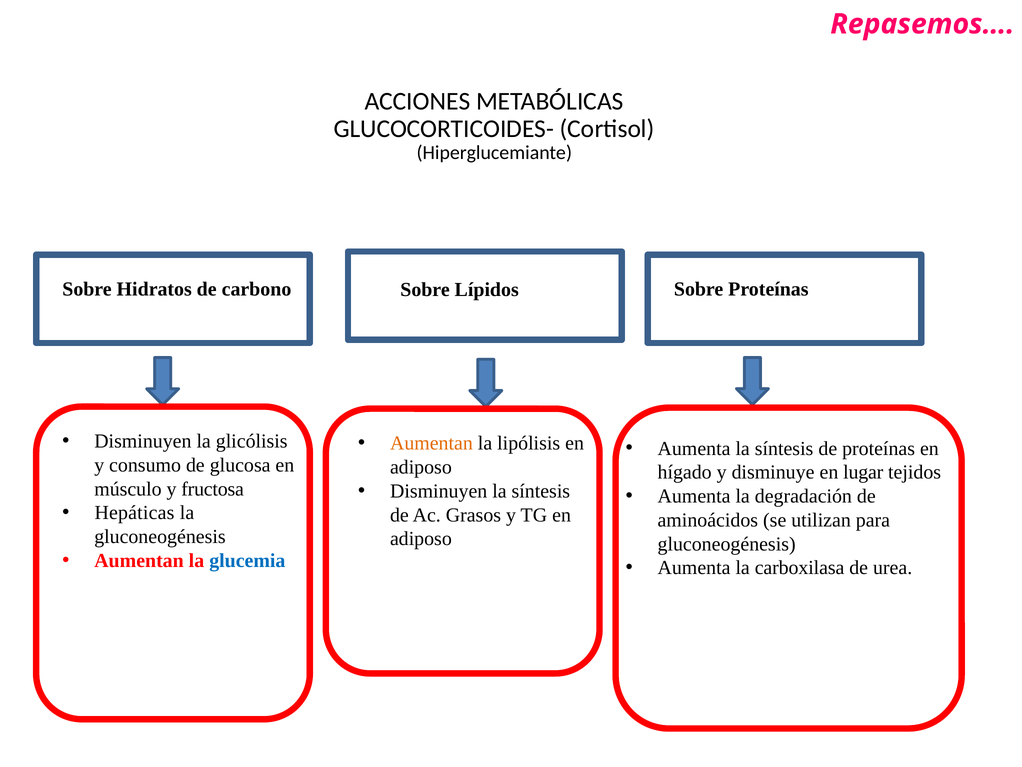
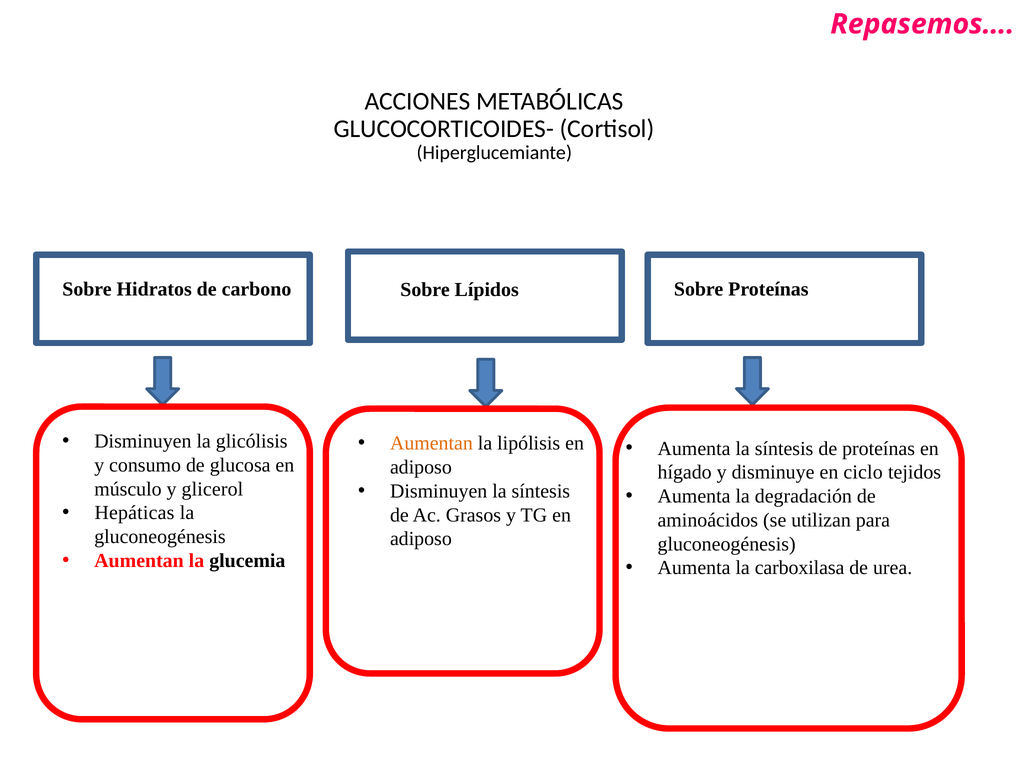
lugar: lugar -> ciclo (863, 472)
fructosa: fructosa -> glicerol (212, 489)
glucemia colour: blue -> black (247, 560)
